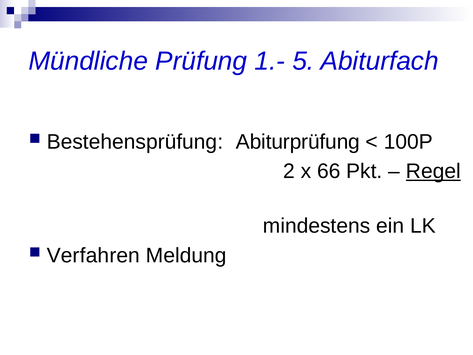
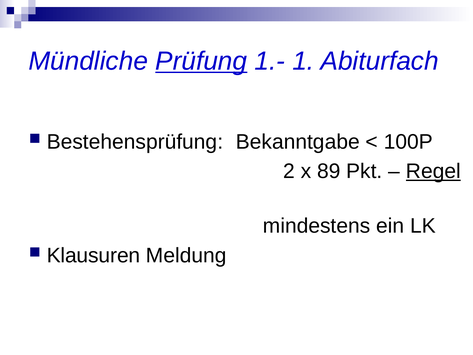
Prüfung underline: none -> present (201, 61)
5: 5 -> 1 (303, 61)
Abiturprüfung: Abiturprüfung -> Bekanntgabe (298, 142)
66: 66 -> 89 (329, 171)
Verfahren: Verfahren -> Klausuren (93, 255)
